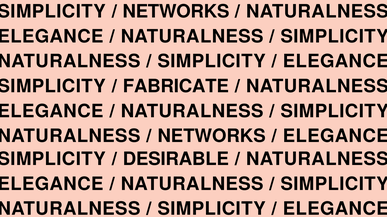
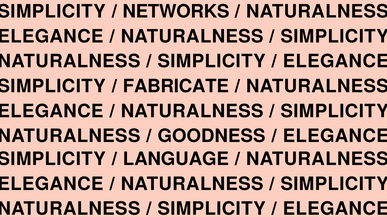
NETWORKS: NETWORKS -> GOODNESS (212, 137)
DESIRABLE: DESIRABLE -> LANGUAGE (176, 160)
